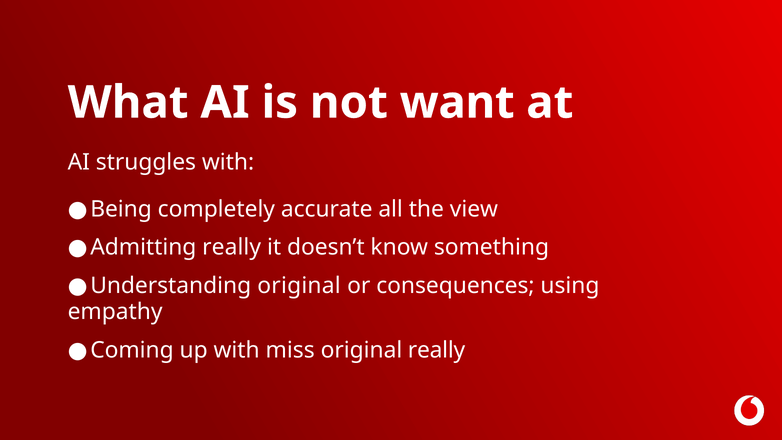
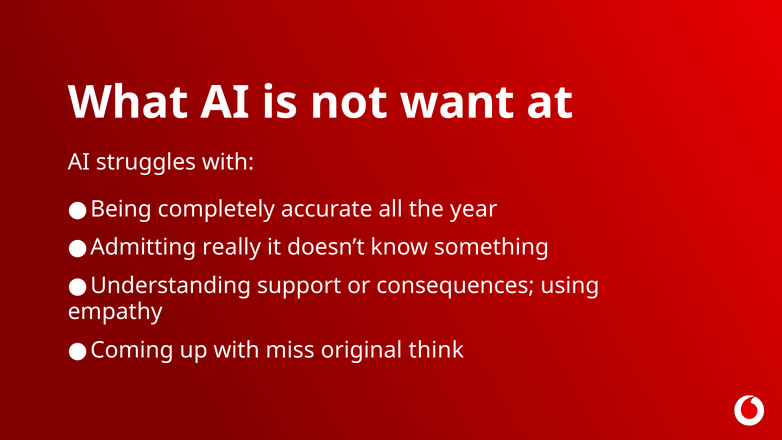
view: view -> year (474, 209)
Understanding original: original -> support (299, 286)
original really: really -> think (436, 350)
